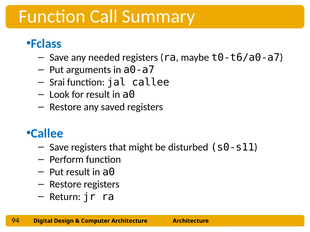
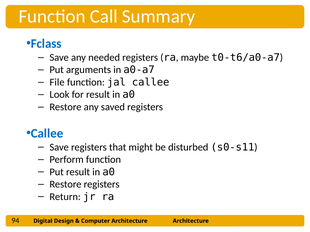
Srai: Srai -> File (57, 82)
